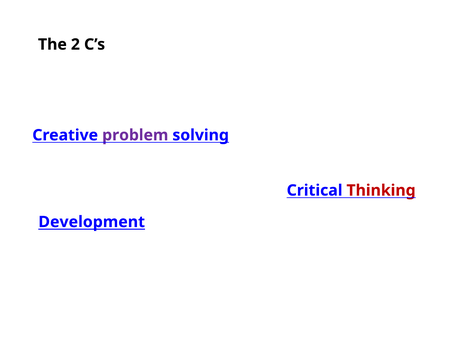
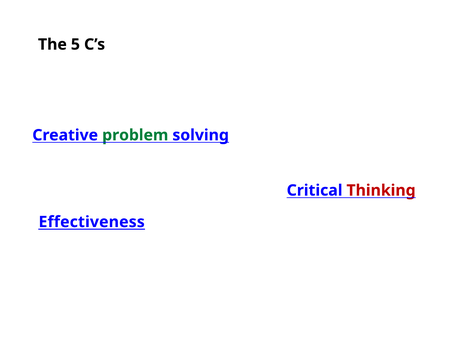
2: 2 -> 5 (75, 44)
problem colour: purple -> green (135, 135)
Development: Development -> Effectiveness (92, 222)
